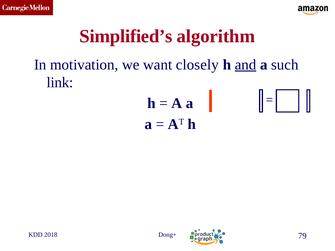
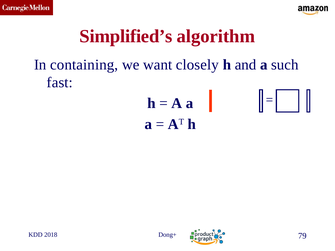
motivation: motivation -> containing (84, 65)
and underline: present -> none (246, 65)
link: link -> fast (60, 83)
